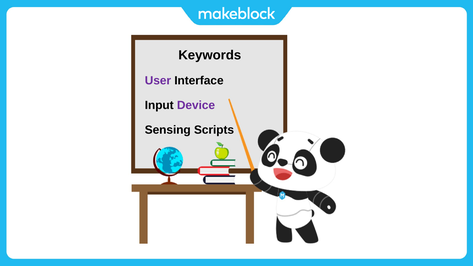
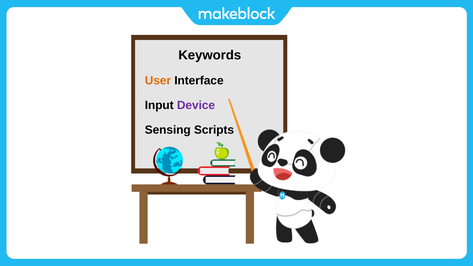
User colour: purple -> orange (158, 81)
